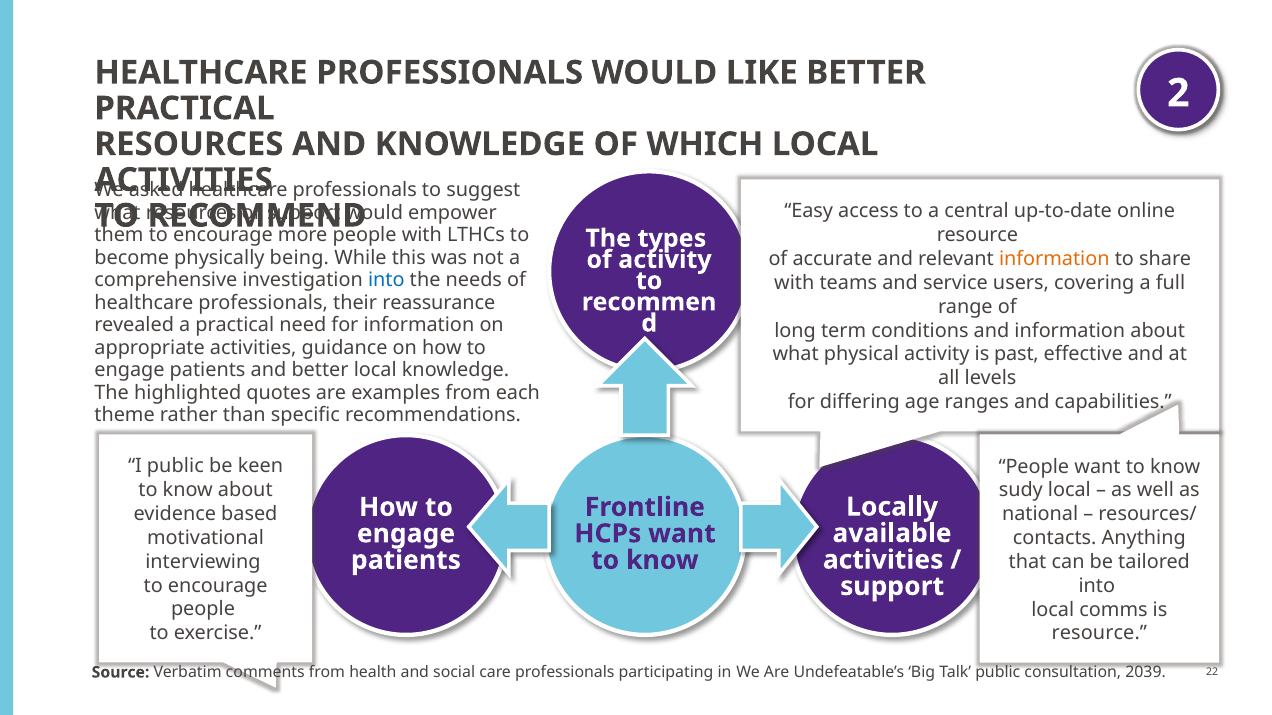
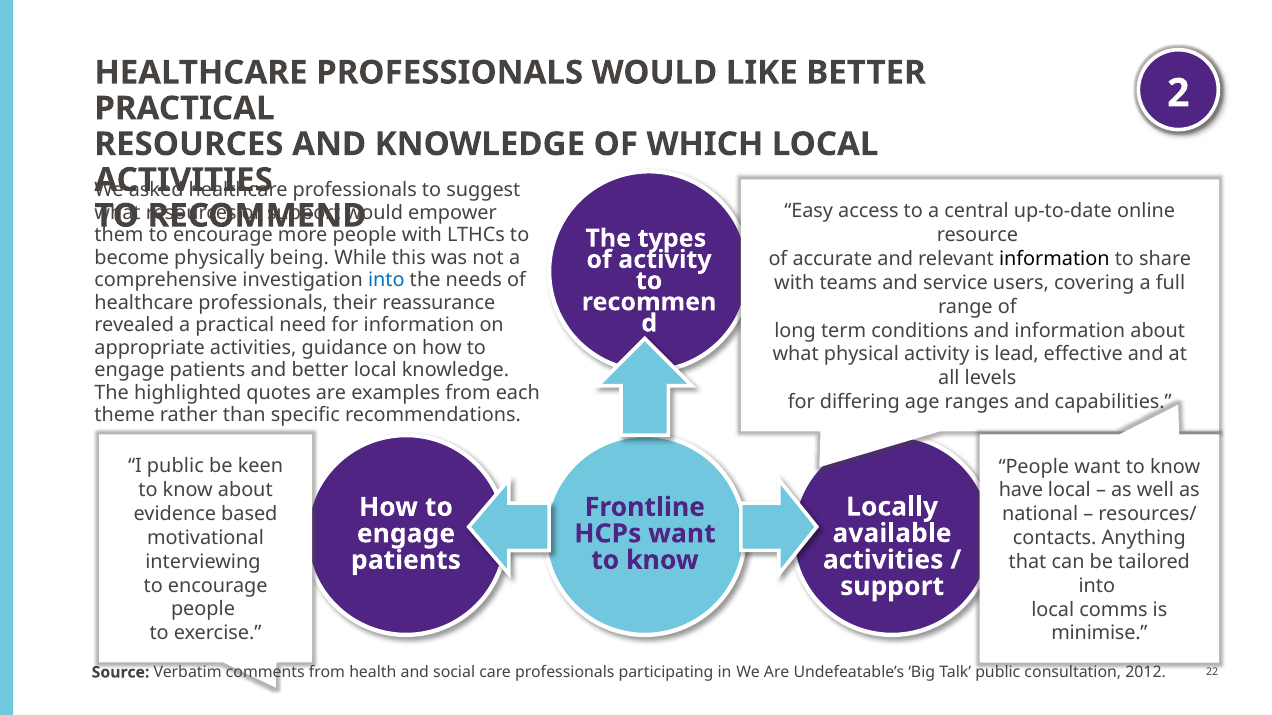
information colour: orange -> black (1054, 259)
past: past -> lead (1017, 355)
sudy: sudy -> have (1021, 491)
resource: resource -> minimise (1099, 634)
2039: 2039 -> 2012 (1146, 673)
